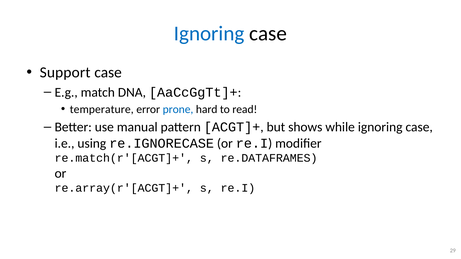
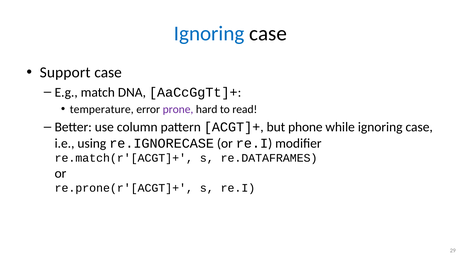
prone colour: blue -> purple (178, 110)
manual: manual -> column (137, 127)
shows: shows -> phone (305, 127)
re.array(r'[ACGT]+: re.array(r'[ACGT]+ -> re.prone(r'[ACGT]+ (124, 188)
